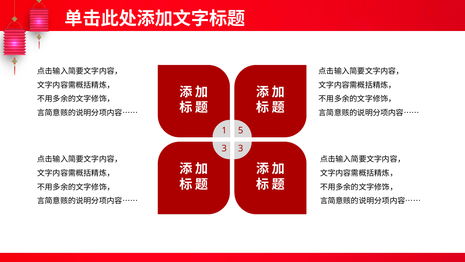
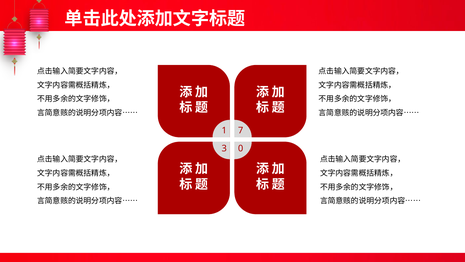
5: 5 -> 7 (241, 130)
3 3: 3 -> 0 (241, 148)
